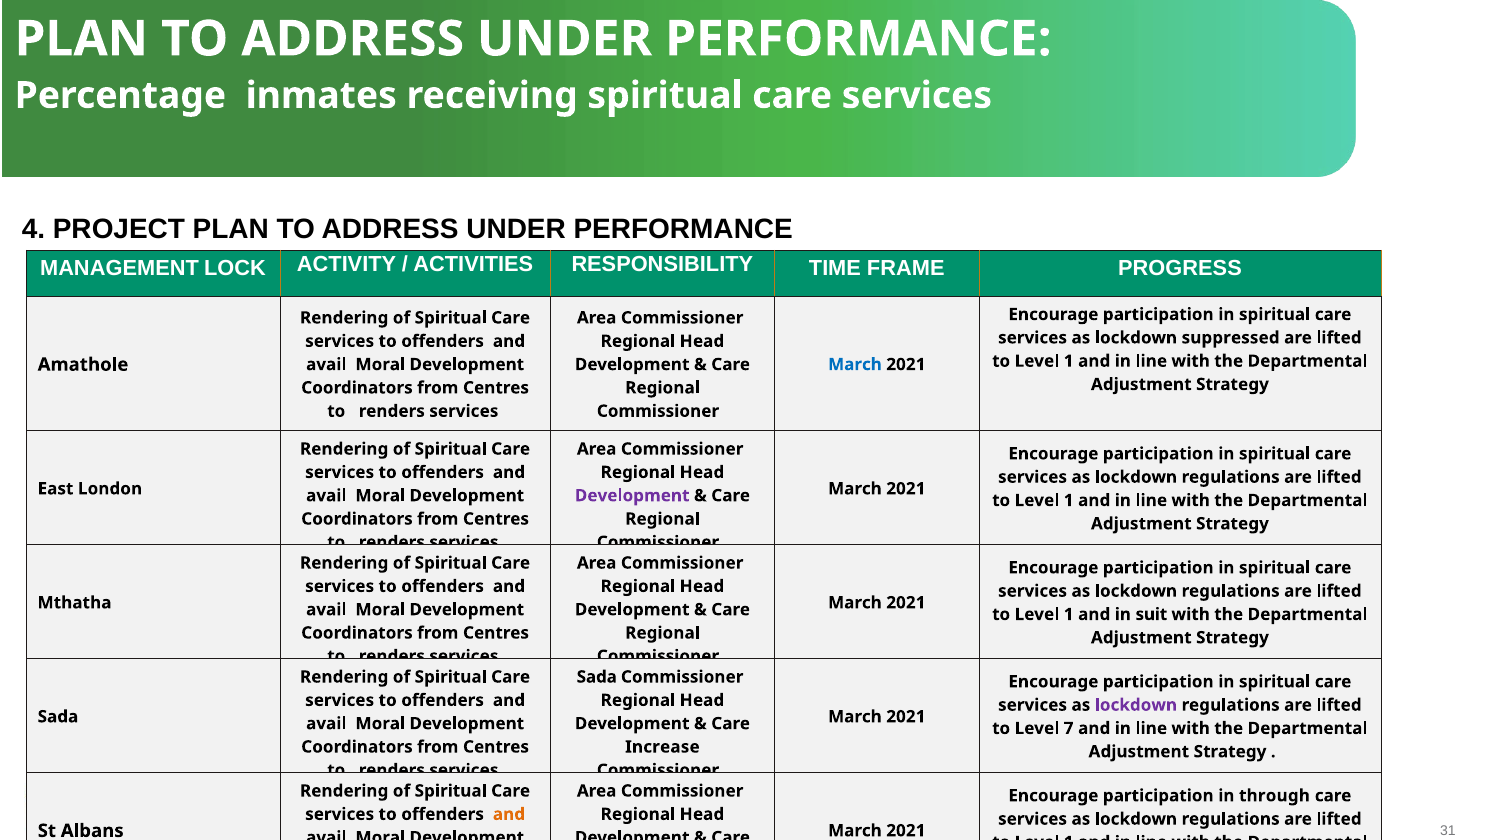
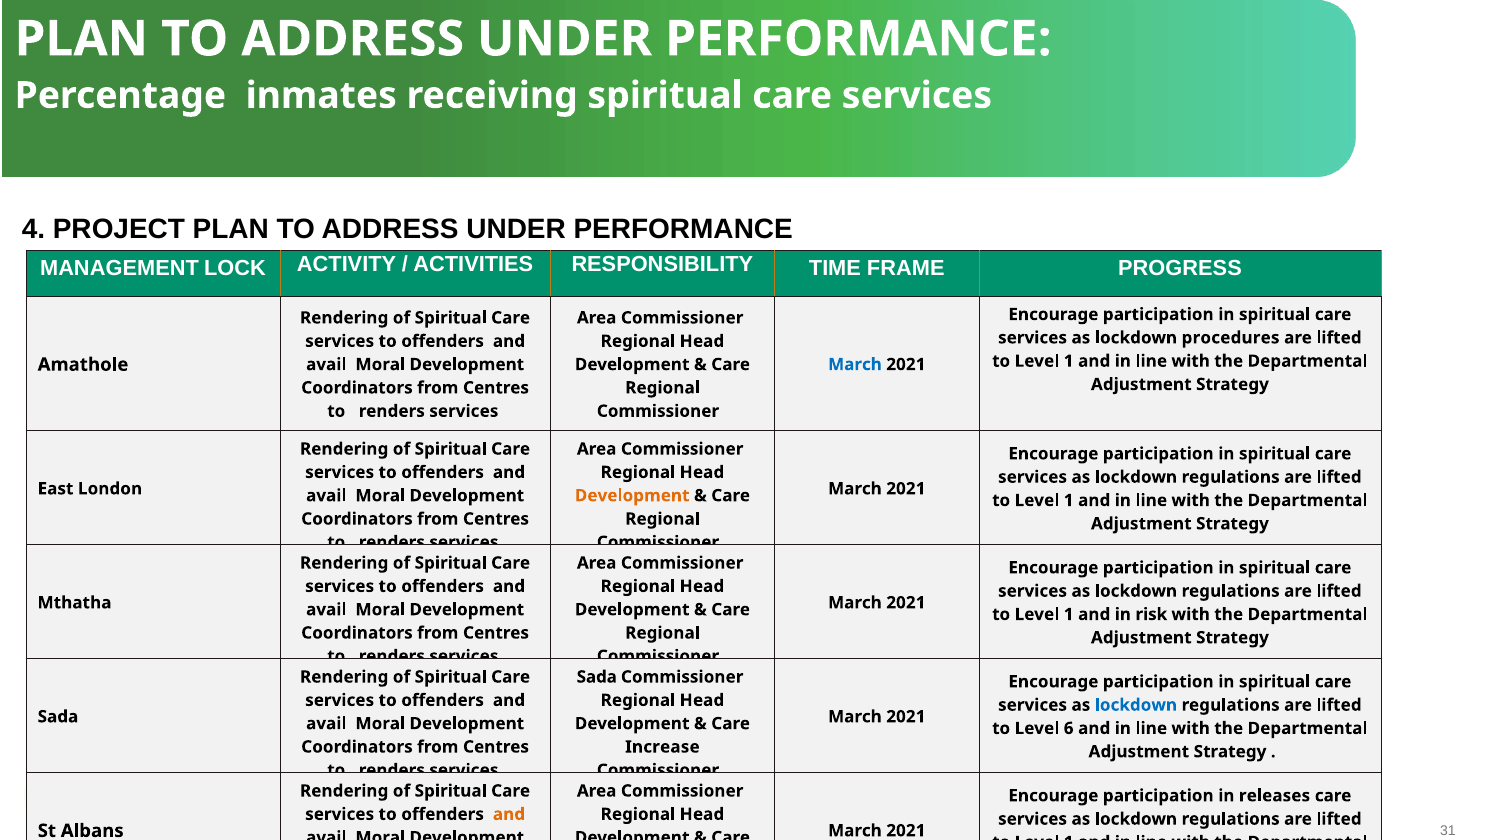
suppressed: suppressed -> procedures (1231, 338)
Development colour: purple -> orange (632, 496)
suit: suit -> risk (1151, 614)
lockdown colour: purple -> blue (1136, 705)
7: 7 -> 6 (1069, 728)
through: through -> releases (1275, 795)
